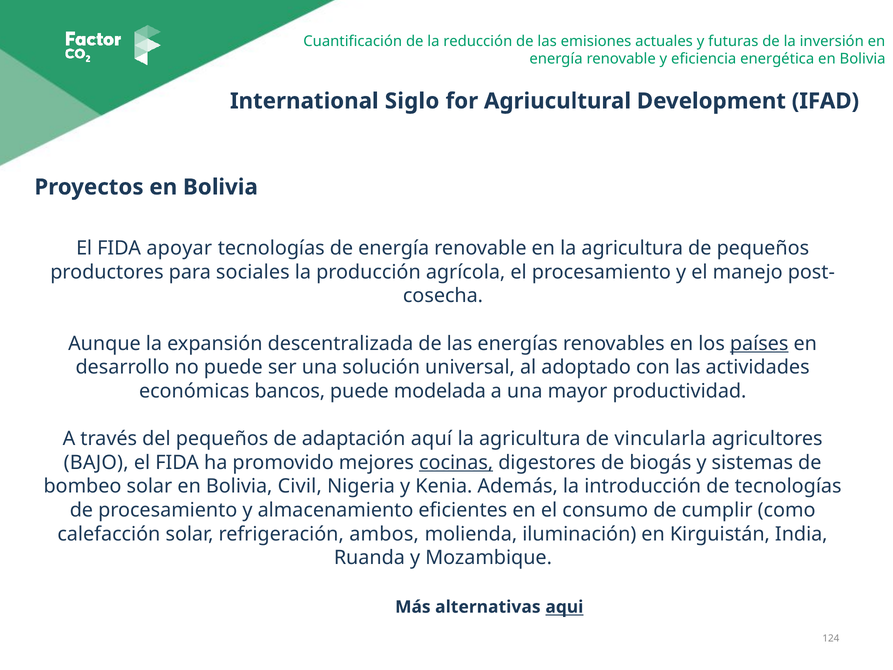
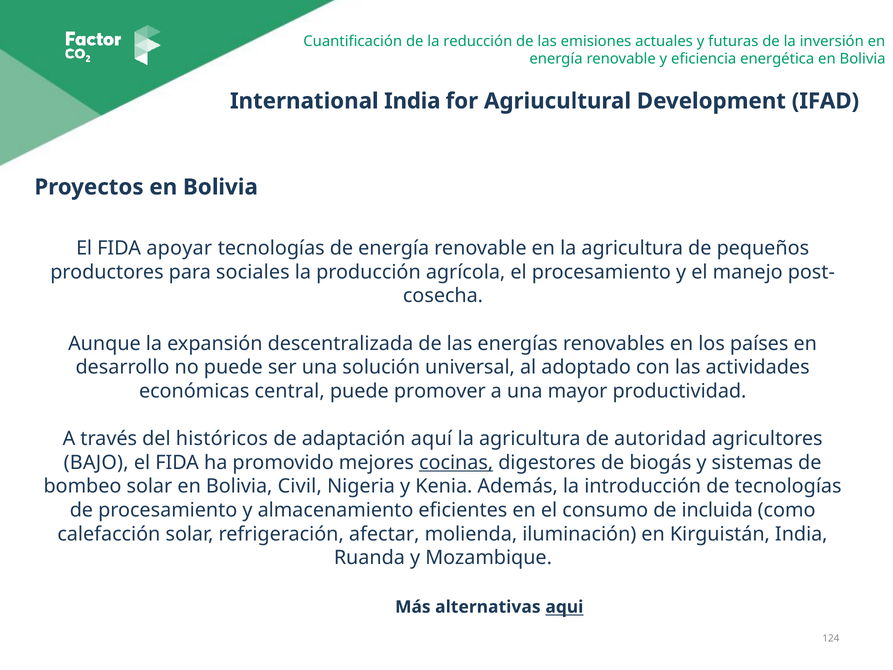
International Siglo: Siglo -> India (412, 101)
países underline: present -> none (759, 343)
bancos: bancos -> central (290, 391)
modelada: modelada -> promover (440, 391)
del pequeños: pequeños -> históricos (222, 439)
vincularla: vincularla -> autoridad (660, 439)
cumplir: cumplir -> incluida (717, 510)
ambos: ambos -> afectar (384, 534)
